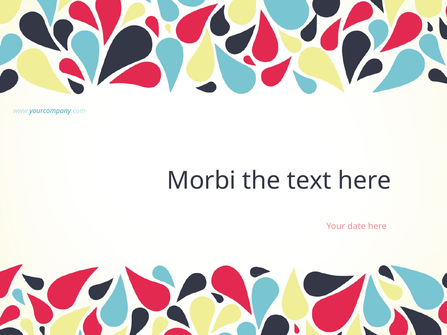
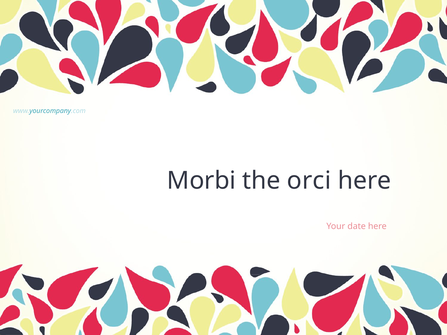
text: text -> orci (309, 181)
